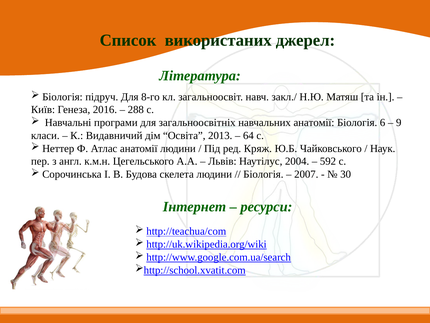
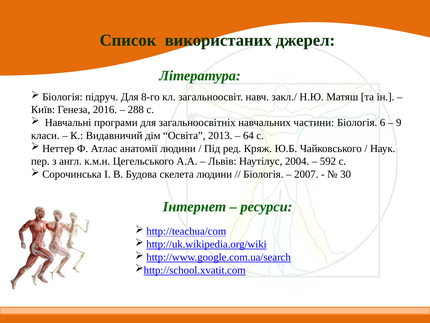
навчальних анатомії: анатомії -> частини (314, 122)
